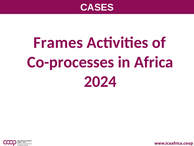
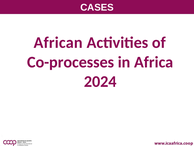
Frames: Frames -> African (58, 42)
